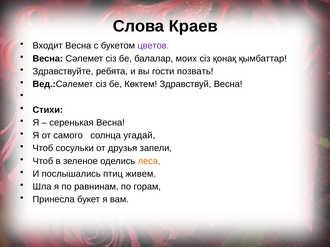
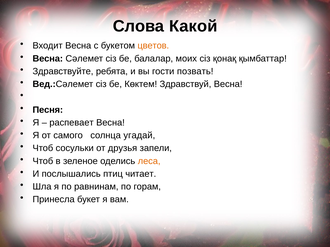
Краев: Краев -> Какой (193, 26)
цветов colour: purple -> orange (153, 46)
Стихи: Стихи -> Песня (48, 110)
серенькая: серенькая -> распевает (72, 123)
живем: живем -> читает (141, 174)
